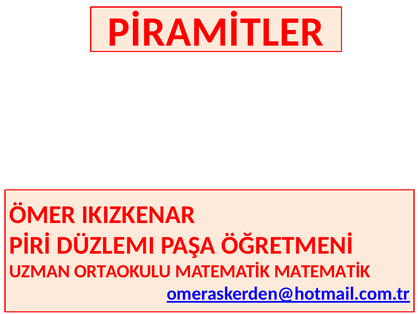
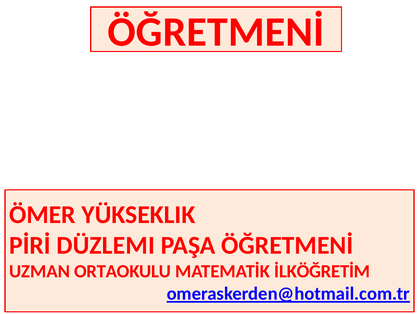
PİRAMİTLER: PİRAMİTLER -> ÖĞRETMENİ (216, 32)
IKIZKENAR: IKIZKENAR -> YÜKSEKLIK (138, 215)
MATEMATİK MATEMATİK: MATEMATİK -> İLKÖĞRETİM (322, 272)
